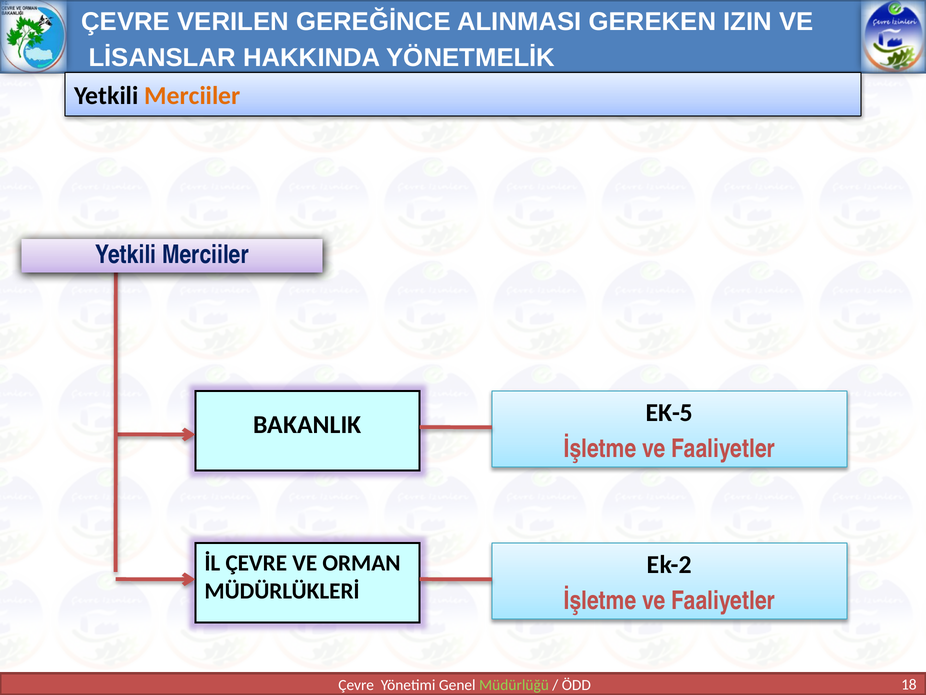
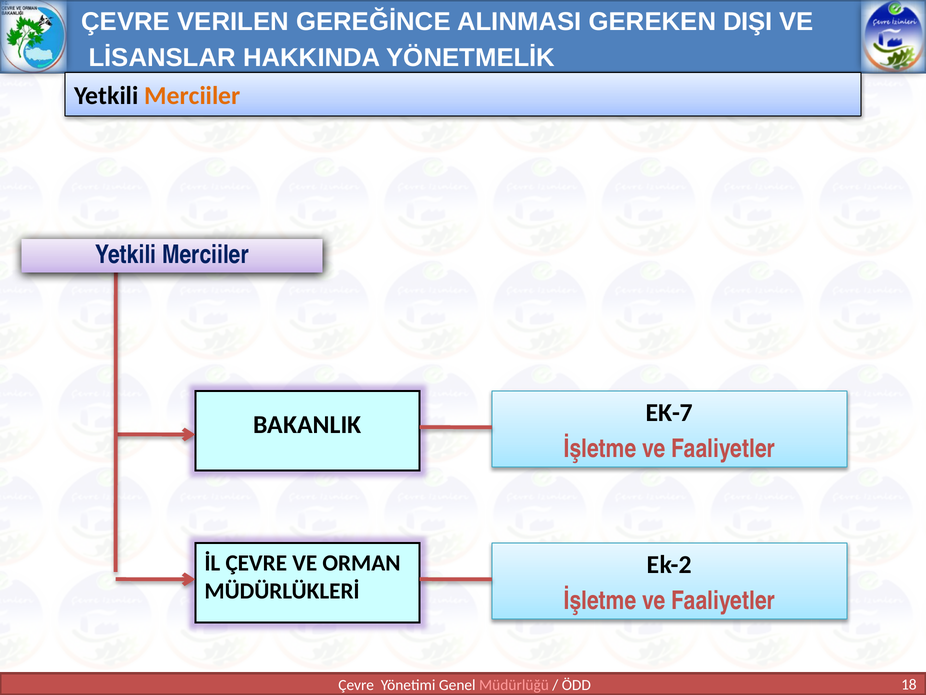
IZIN: IZIN -> DIŞI (748, 22)
EK-5: EK-5 -> EK-7 (669, 412)
Müdürlüğü colour: light green -> pink (514, 685)
